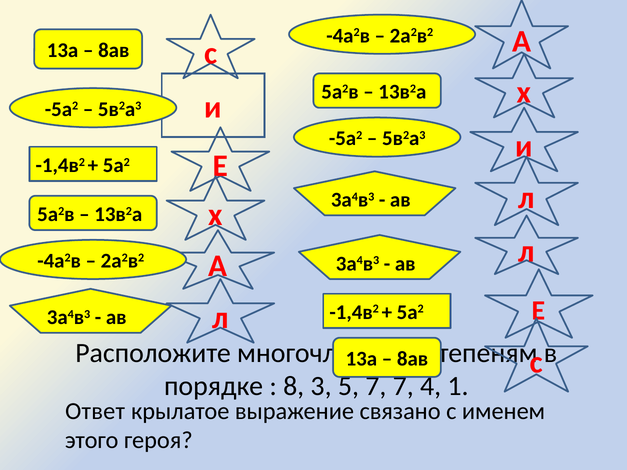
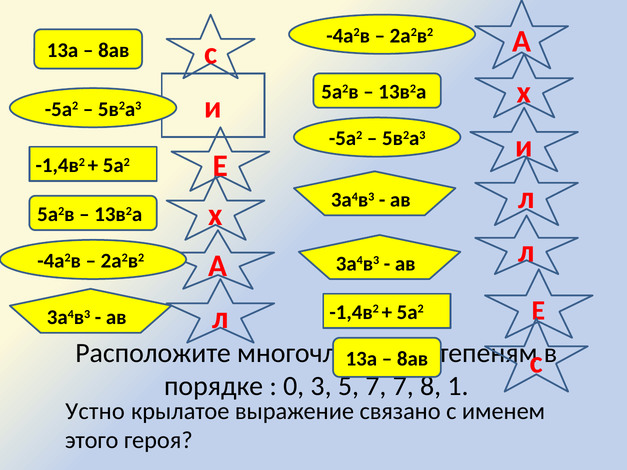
8: 8 -> 0 (294, 386)
4: 4 -> 8 (431, 386)
Ответ: Ответ -> Устно (95, 411)
